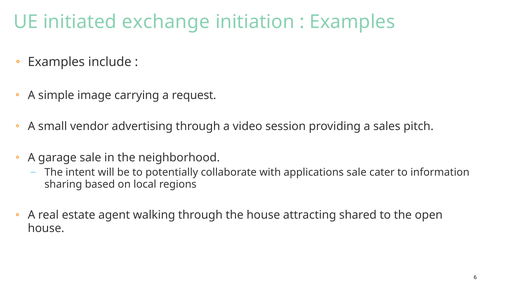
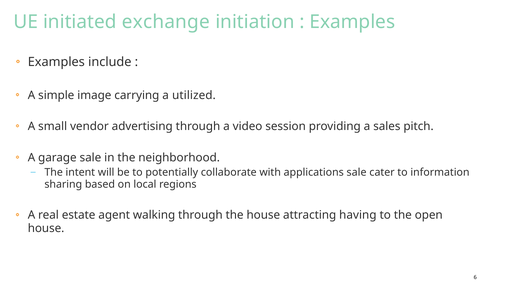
request: request -> utilized (194, 95)
shared: shared -> having (358, 215)
